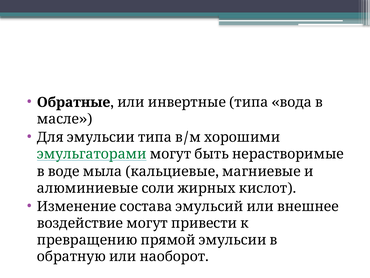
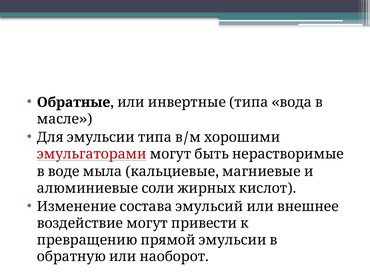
эмульгаторами colour: green -> red (92, 154)
